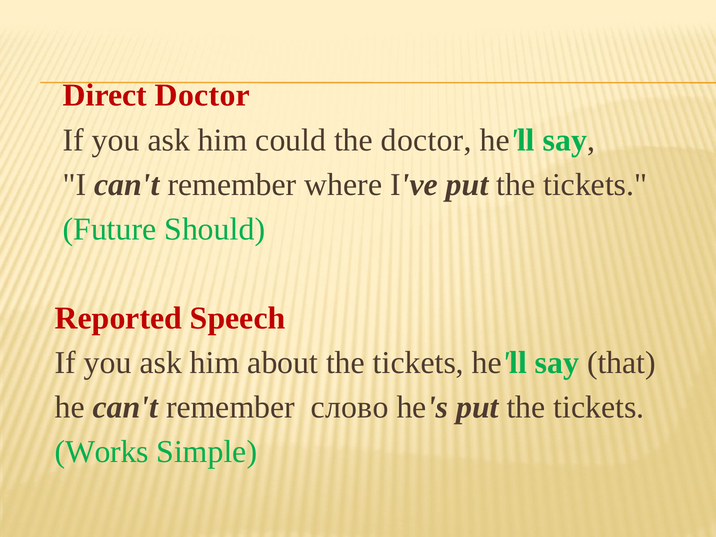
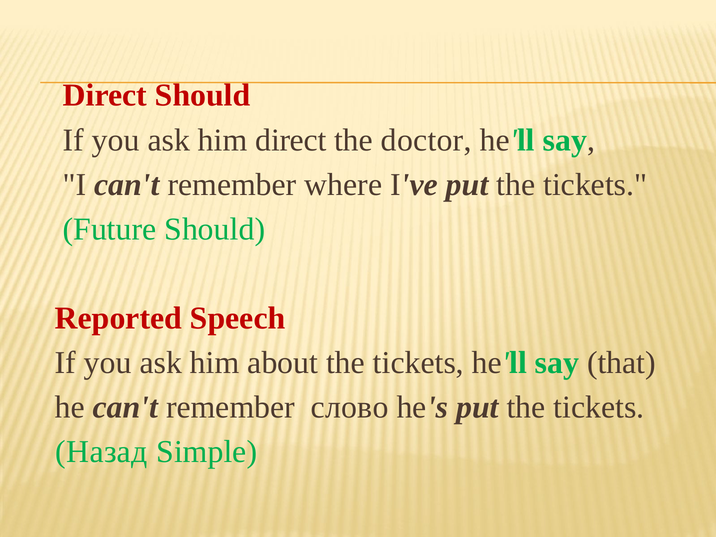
Direct Doctor: Doctor -> Should (203, 95)
him could: could -> direct (291, 140)
Works: Works -> Назад (101, 452)
